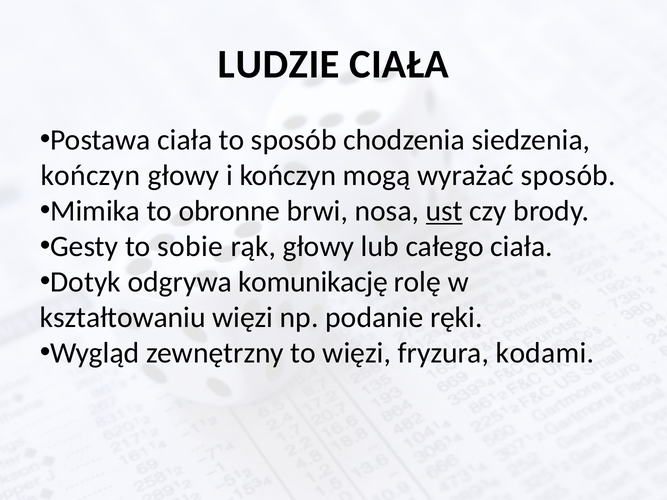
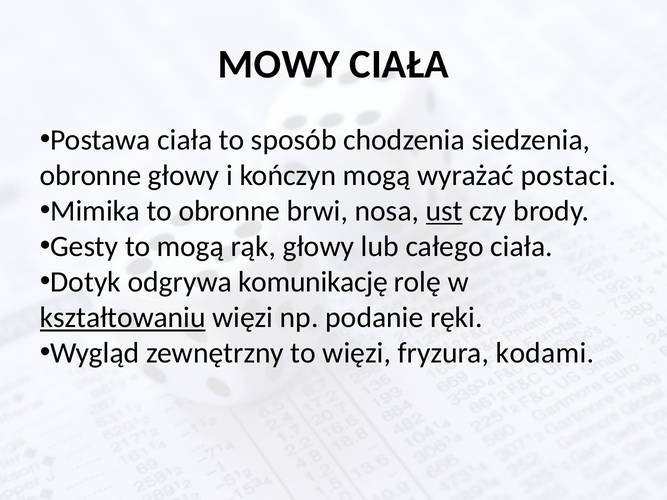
LUDZIE: LUDZIE -> MOWY (279, 65)
kończyn: kończyn -> obronne (91, 175)
wyrażać sposób: sposób -> postaci (568, 175)
to sobie: sobie -> mogą (190, 247)
kształtowaniu underline: none -> present (123, 318)
